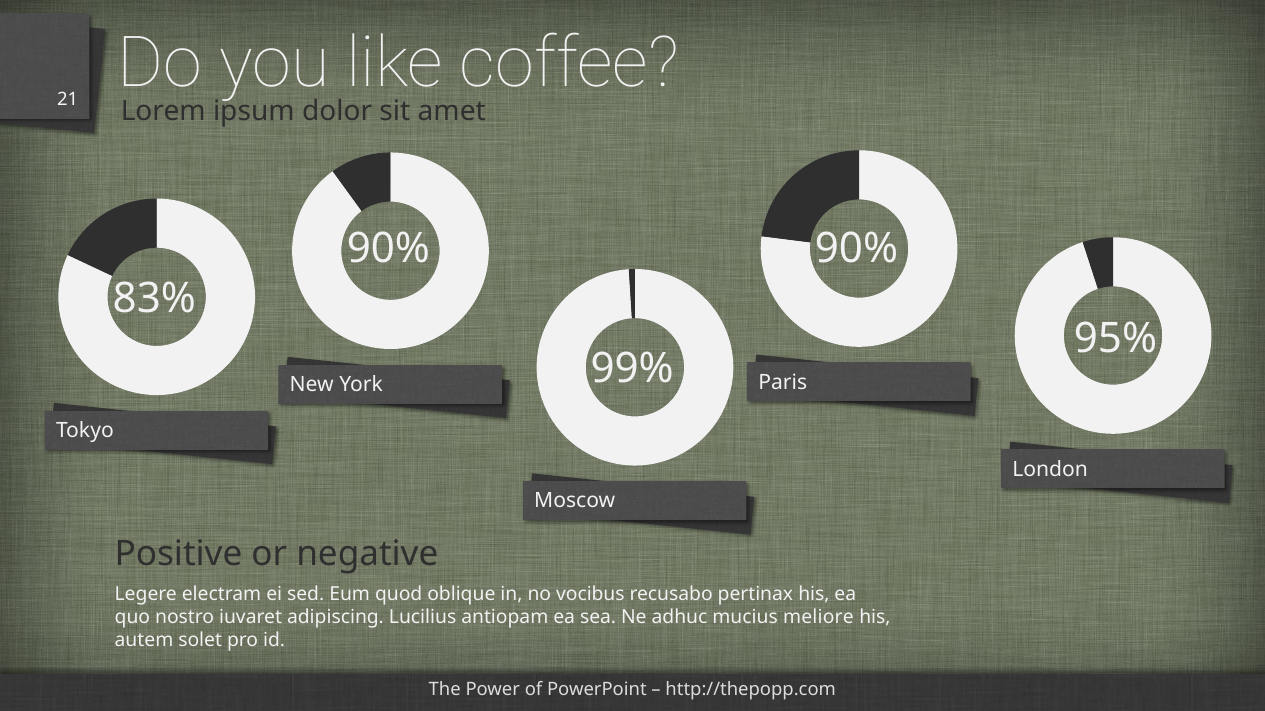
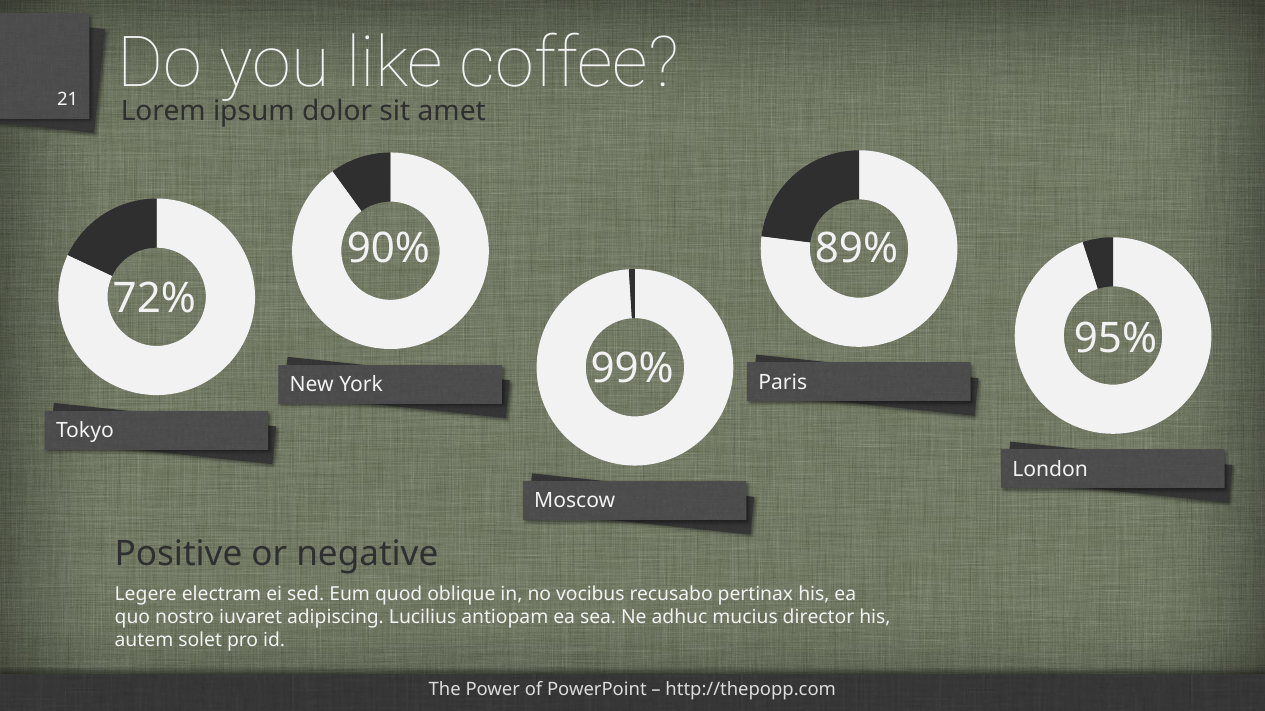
90%: 90% -> 89% (857, 249)
83%: 83% -> 72% (154, 299)
meliore: meliore -> director (819, 618)
